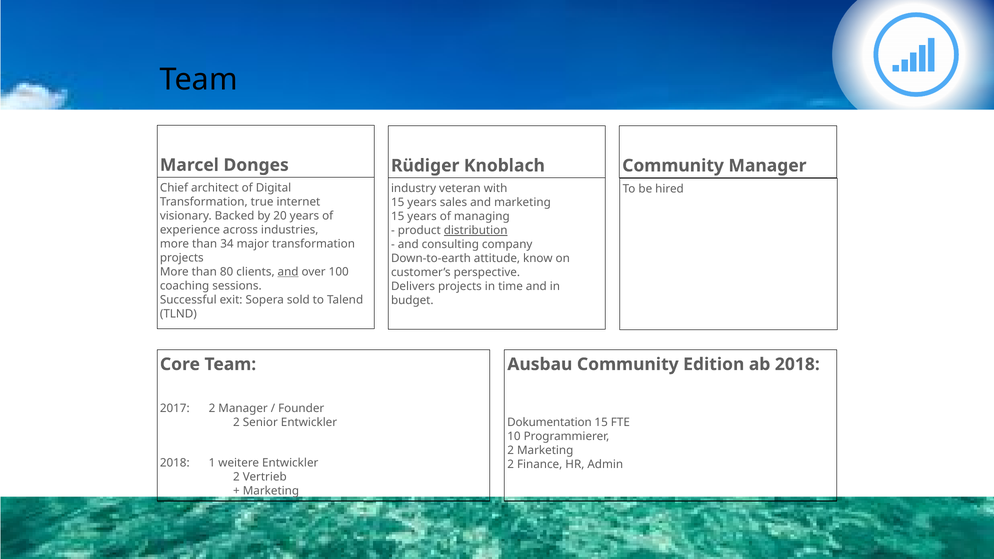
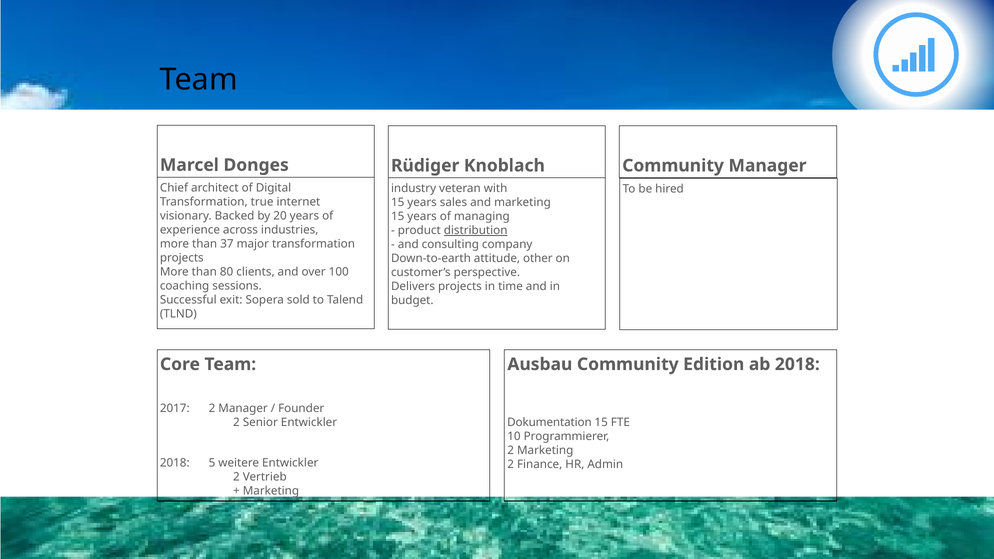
34: 34 -> 37 (227, 244)
know: know -> other (538, 259)
and underline: present -> none (288, 272)
1: 1 -> 5 (212, 463)
